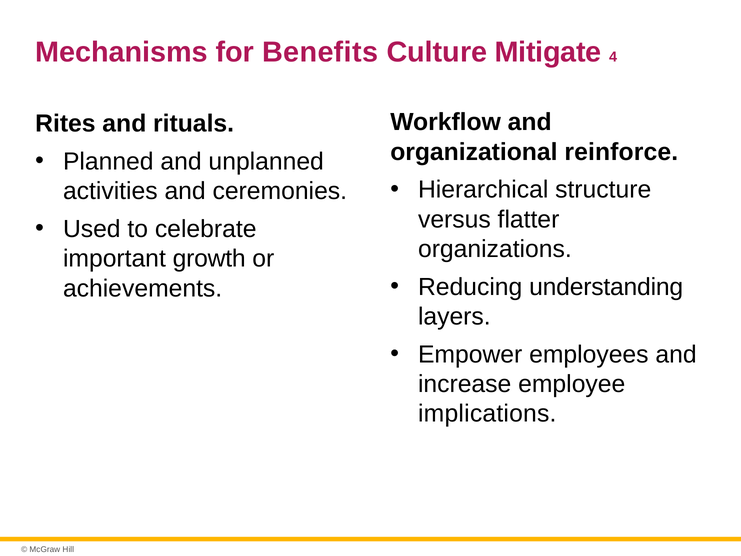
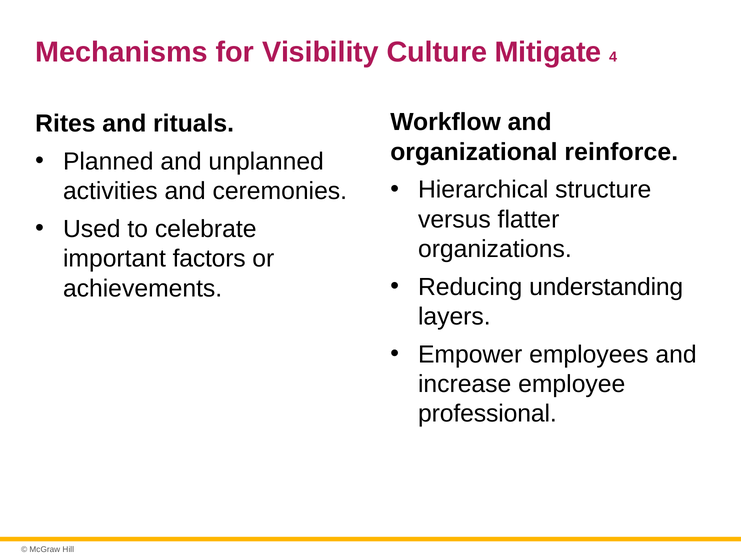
Benefits: Benefits -> Visibility (320, 52)
growth: growth -> factors (209, 259)
implications: implications -> professional (487, 414)
